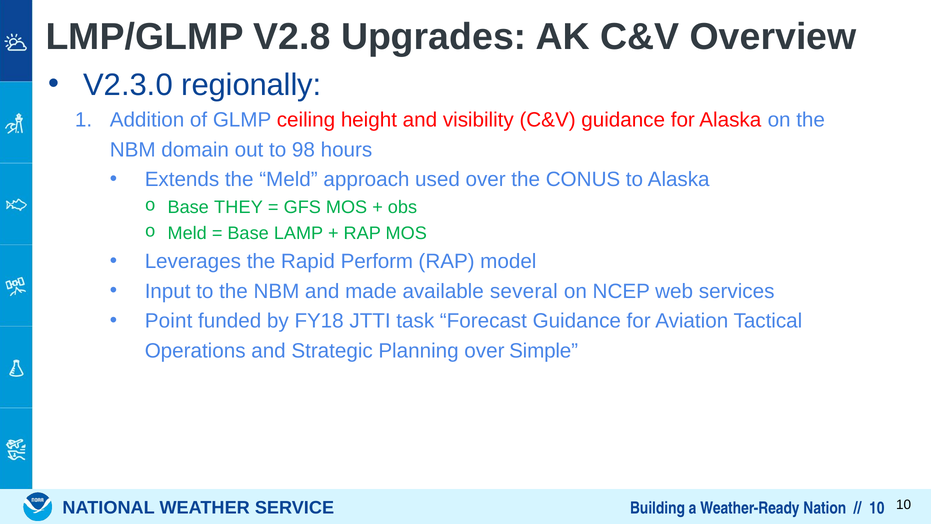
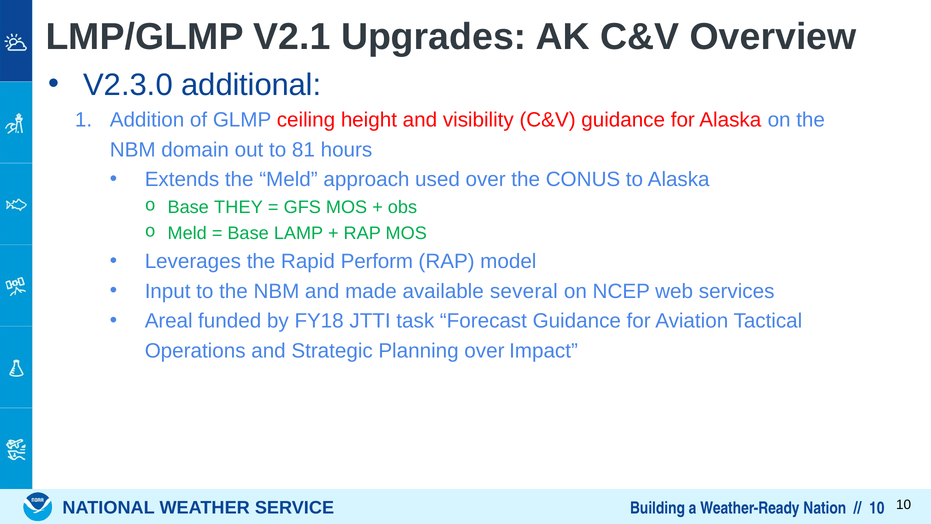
V2.8: V2.8 -> V2.1 (292, 37)
regionally: regionally -> additional (251, 85)
98: 98 -> 81 (303, 150)
Point: Point -> Areal (169, 321)
Simple: Simple -> Impact (544, 351)
